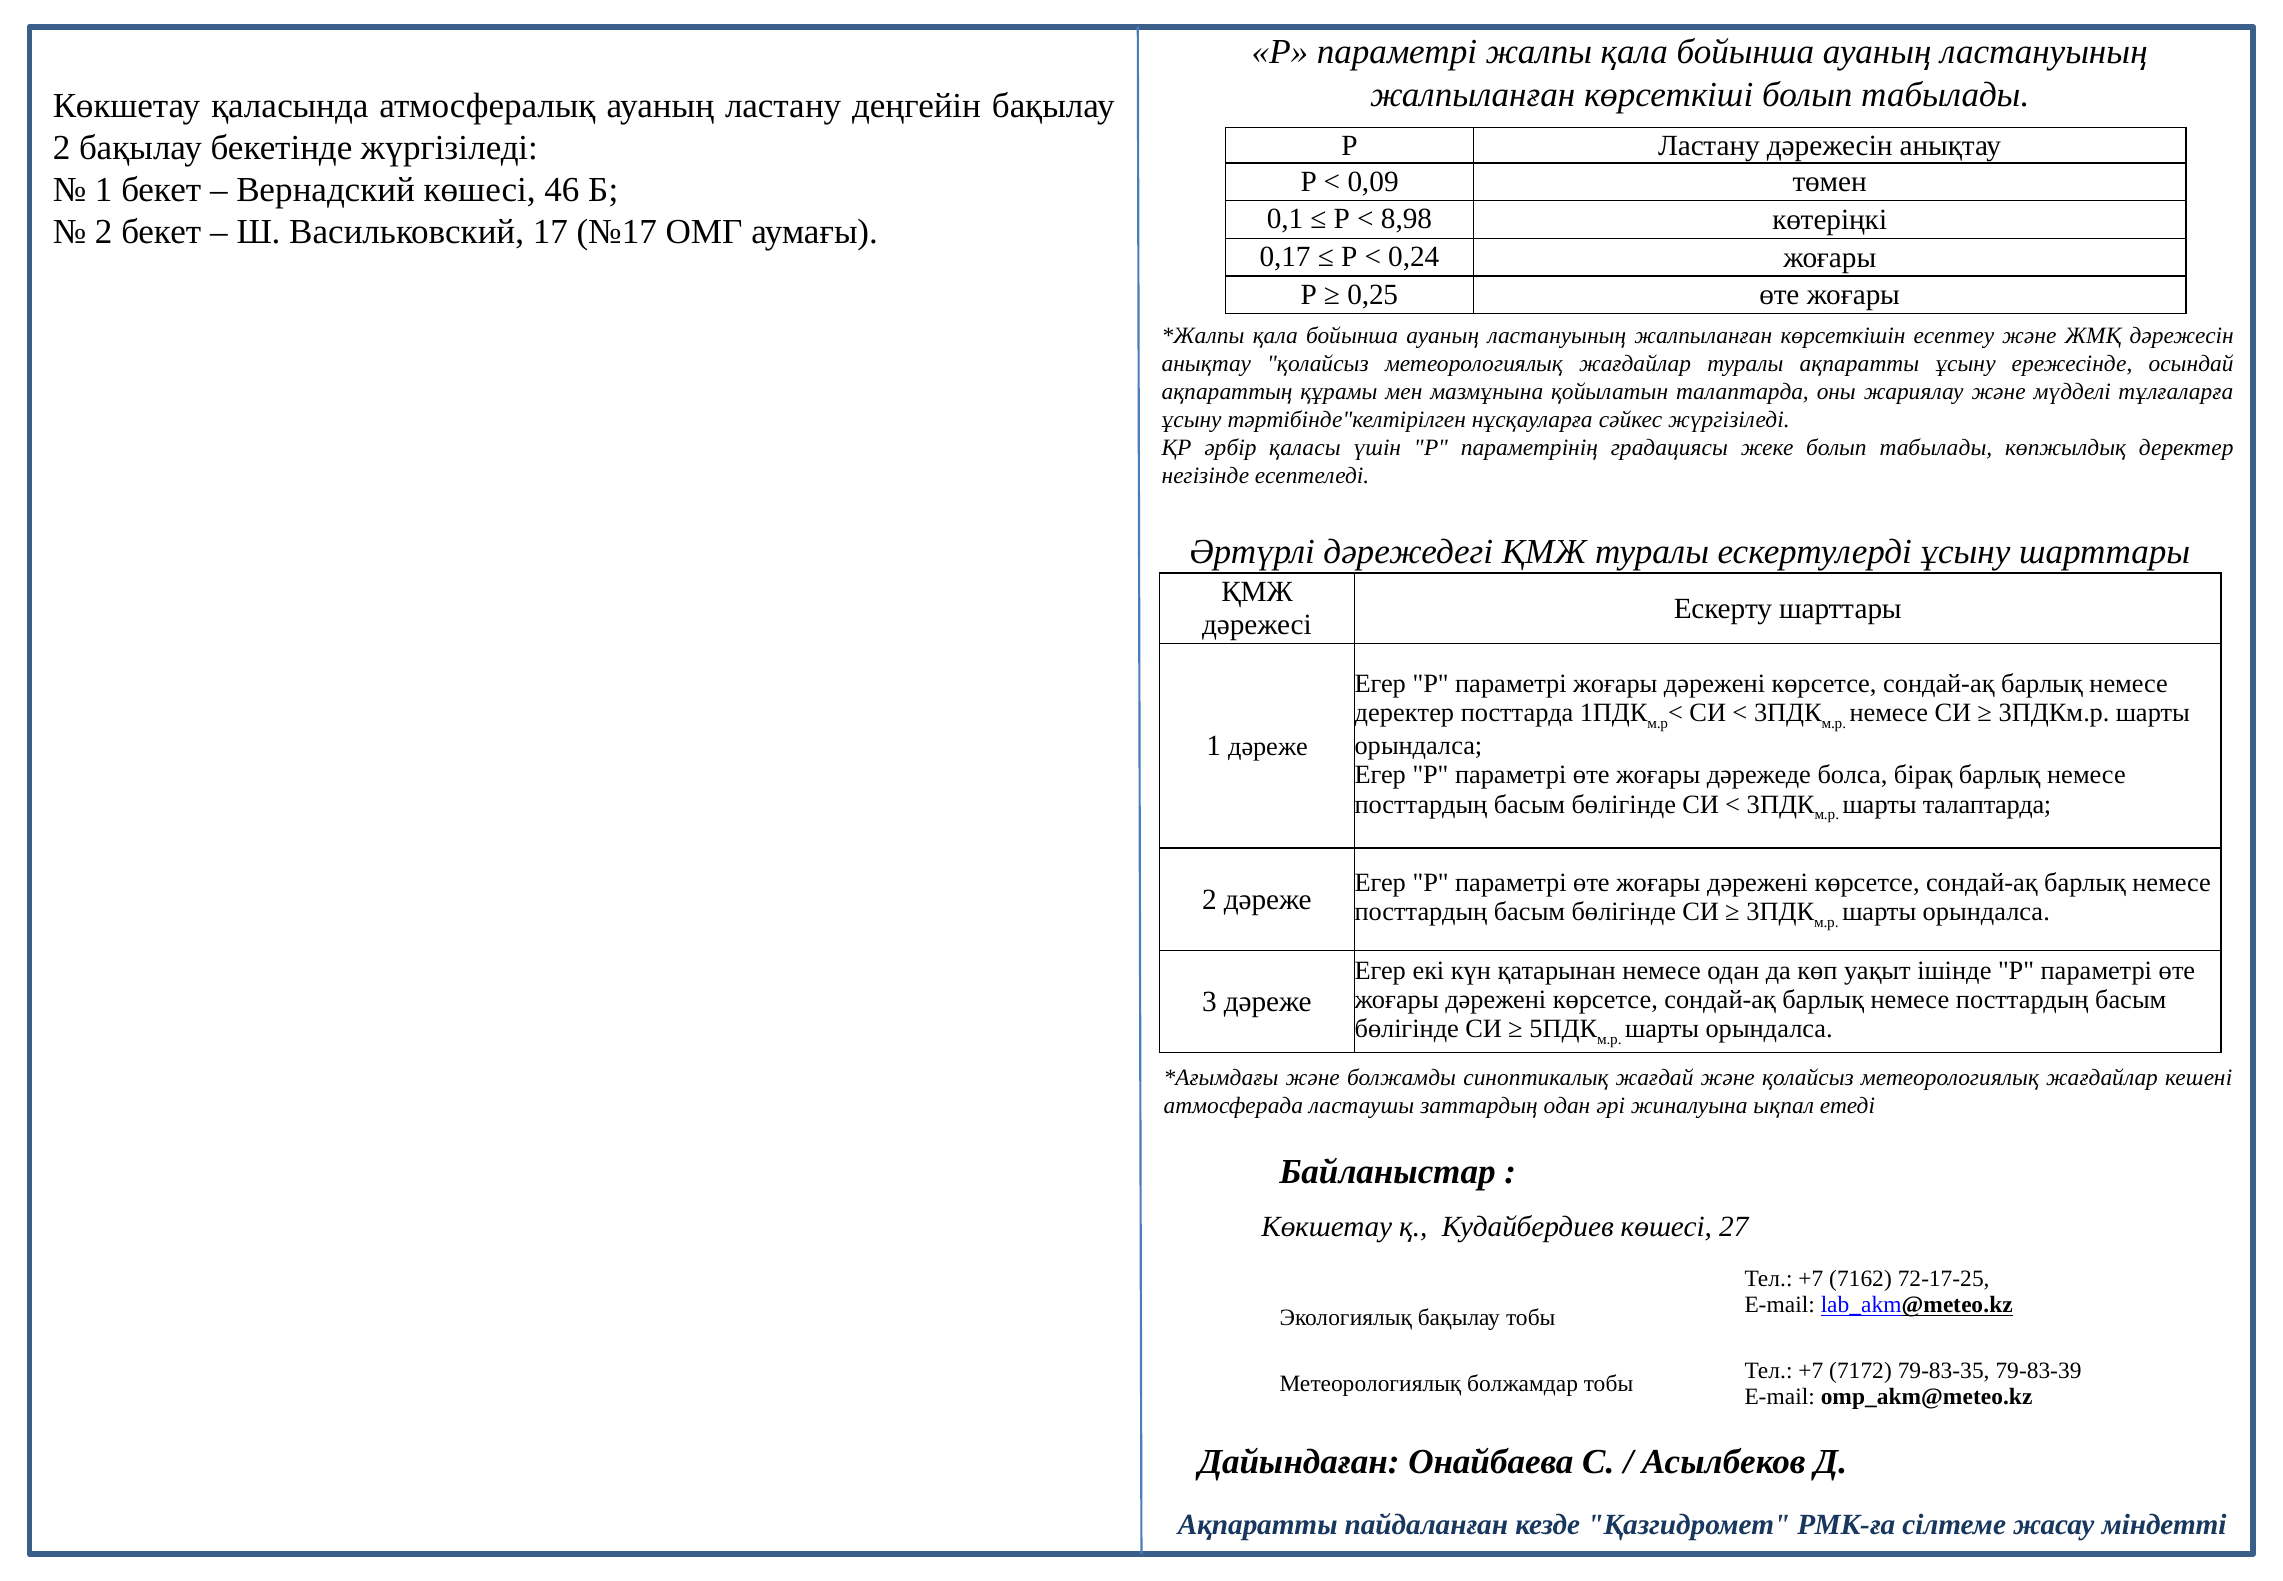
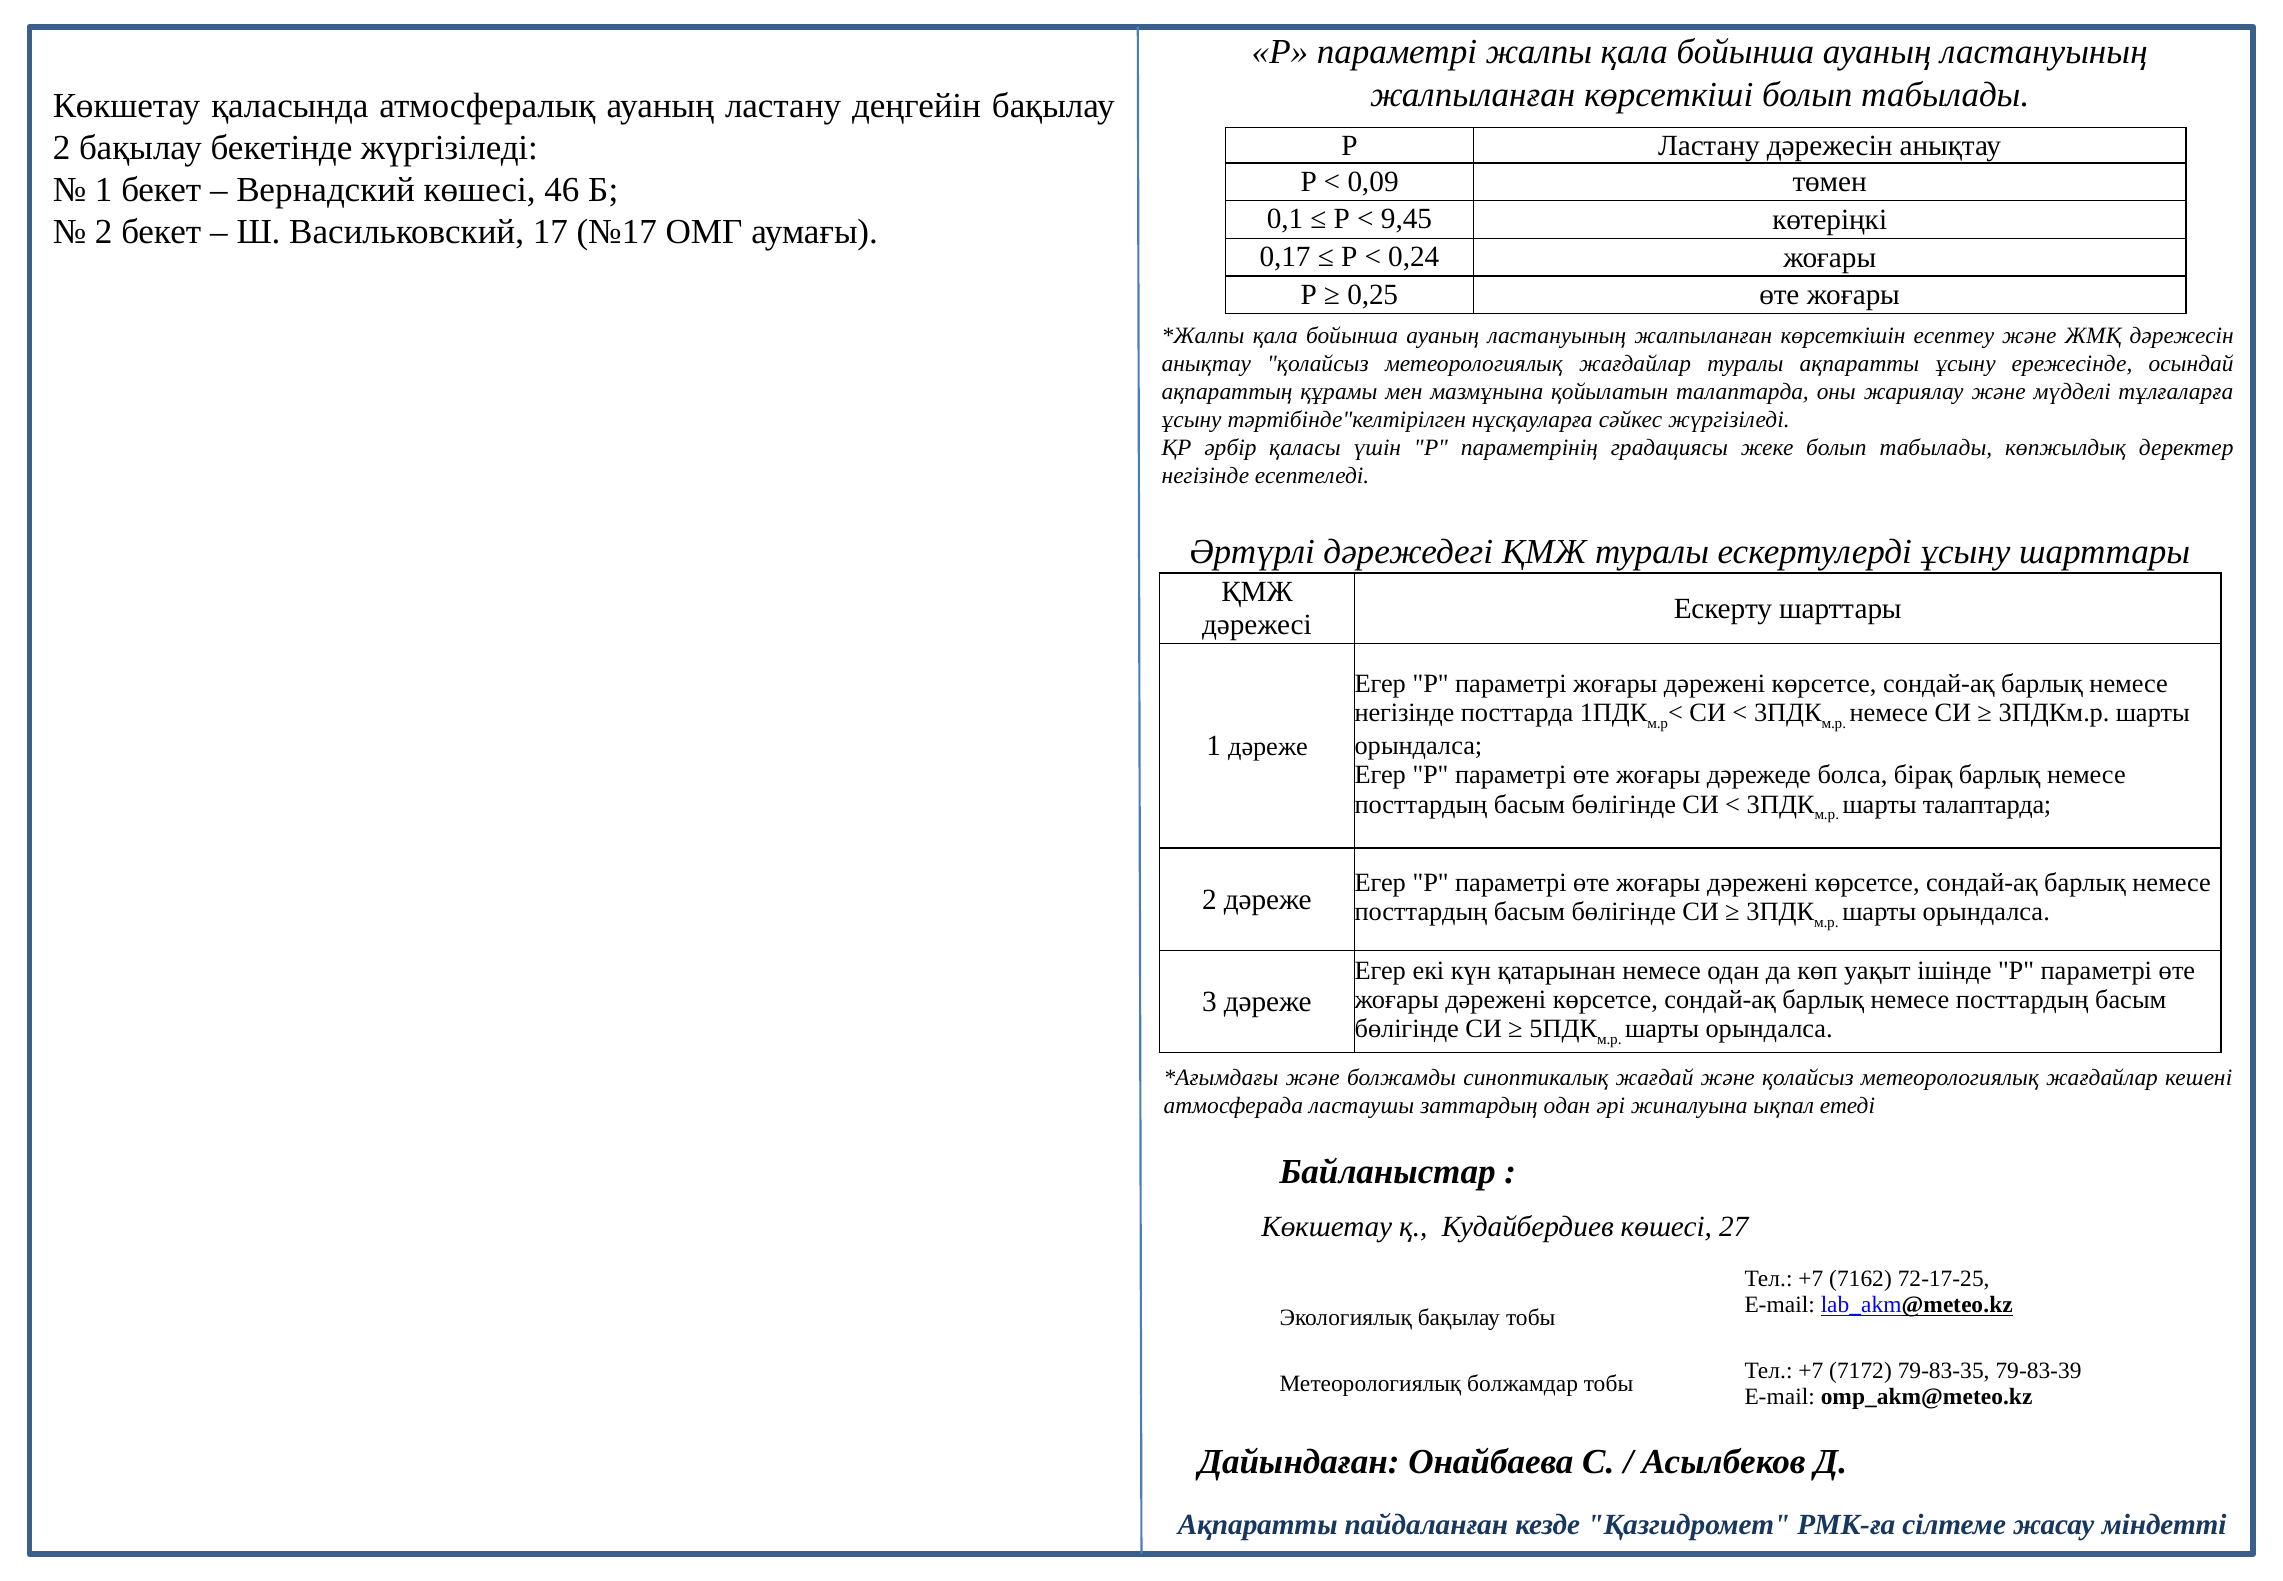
8,98: 8,98 -> 9,45 (1407, 219)
деректер: деректер -> негізінде (1405, 712)
